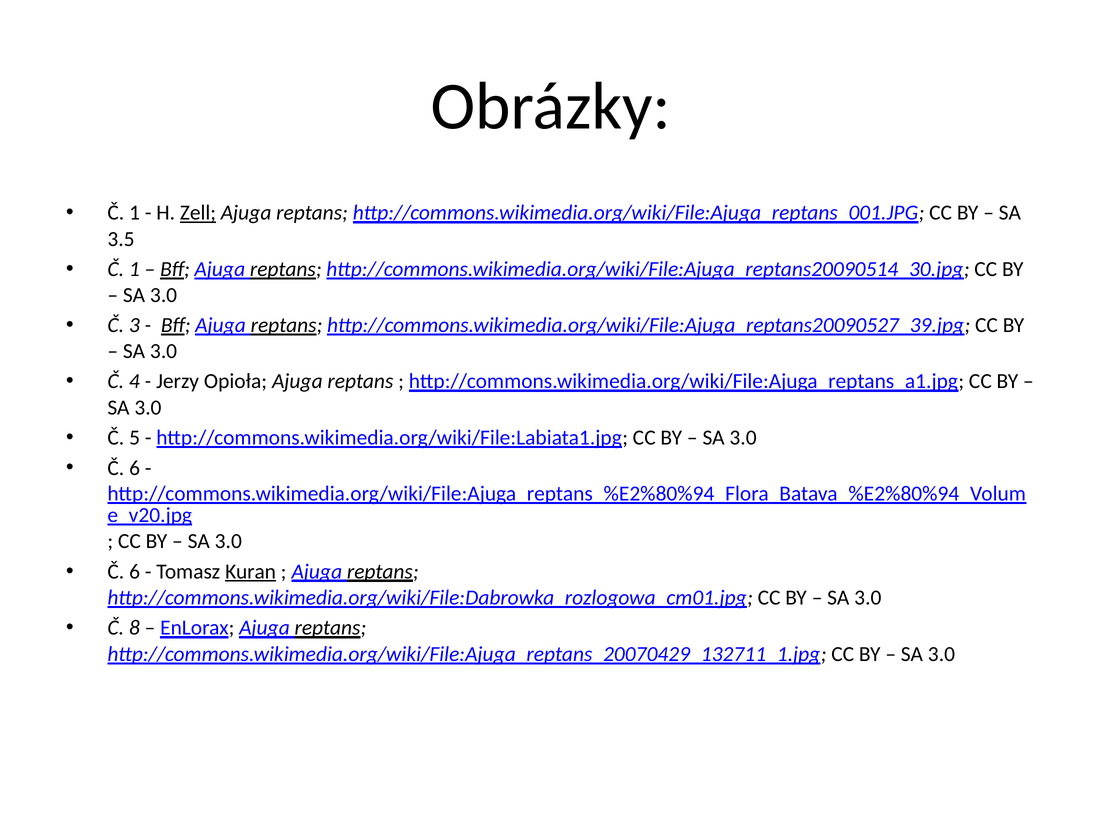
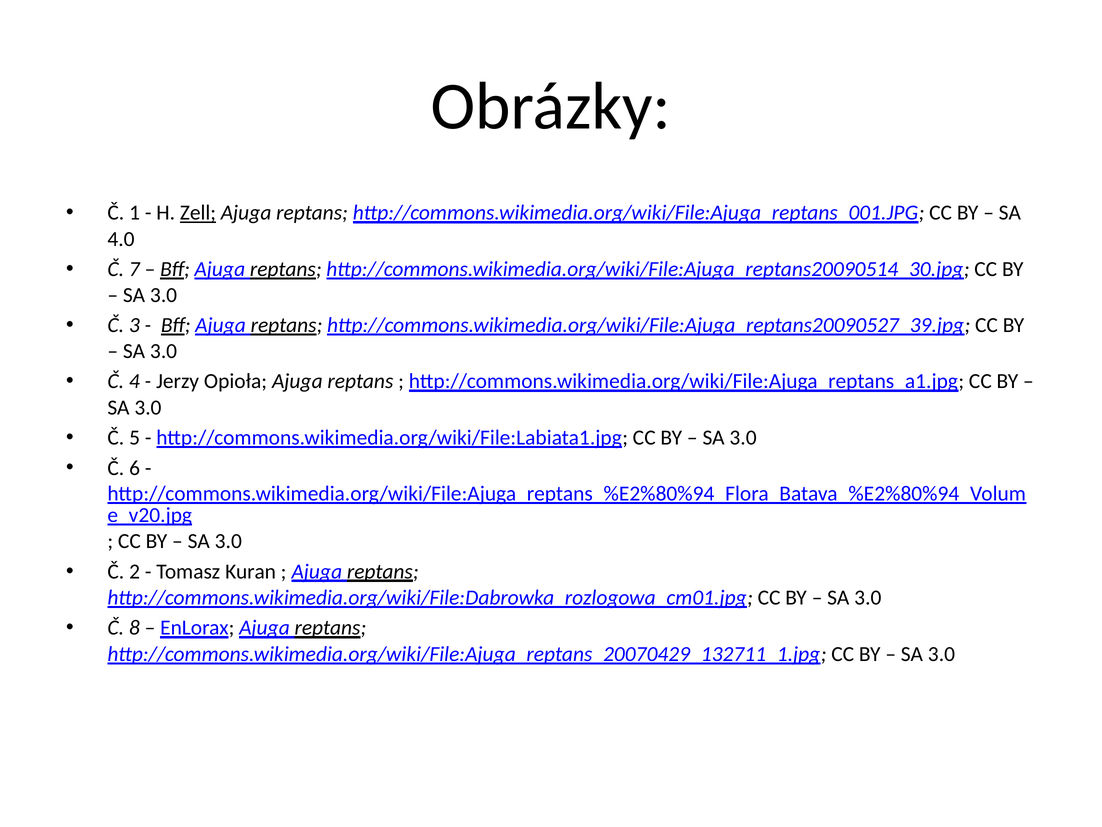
3.5: 3.5 -> 4.0 (121, 239)
1: 1 -> 7 (134, 269)
6: 6 -> 2 (135, 571)
Kuran underline: present -> none (251, 571)
